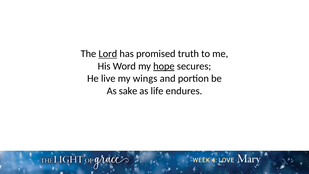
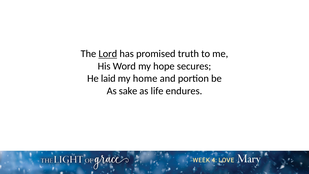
hope underline: present -> none (164, 66)
live: live -> laid (108, 78)
wings: wings -> home (145, 78)
